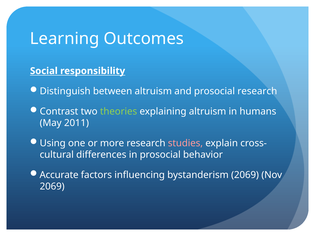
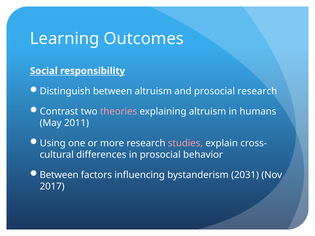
theories colour: light green -> pink (119, 112)
Accurate: Accurate -> Between (59, 175)
bystanderism 2069: 2069 -> 2031 (245, 175)
2069: 2069 -> 2017 (52, 187)
